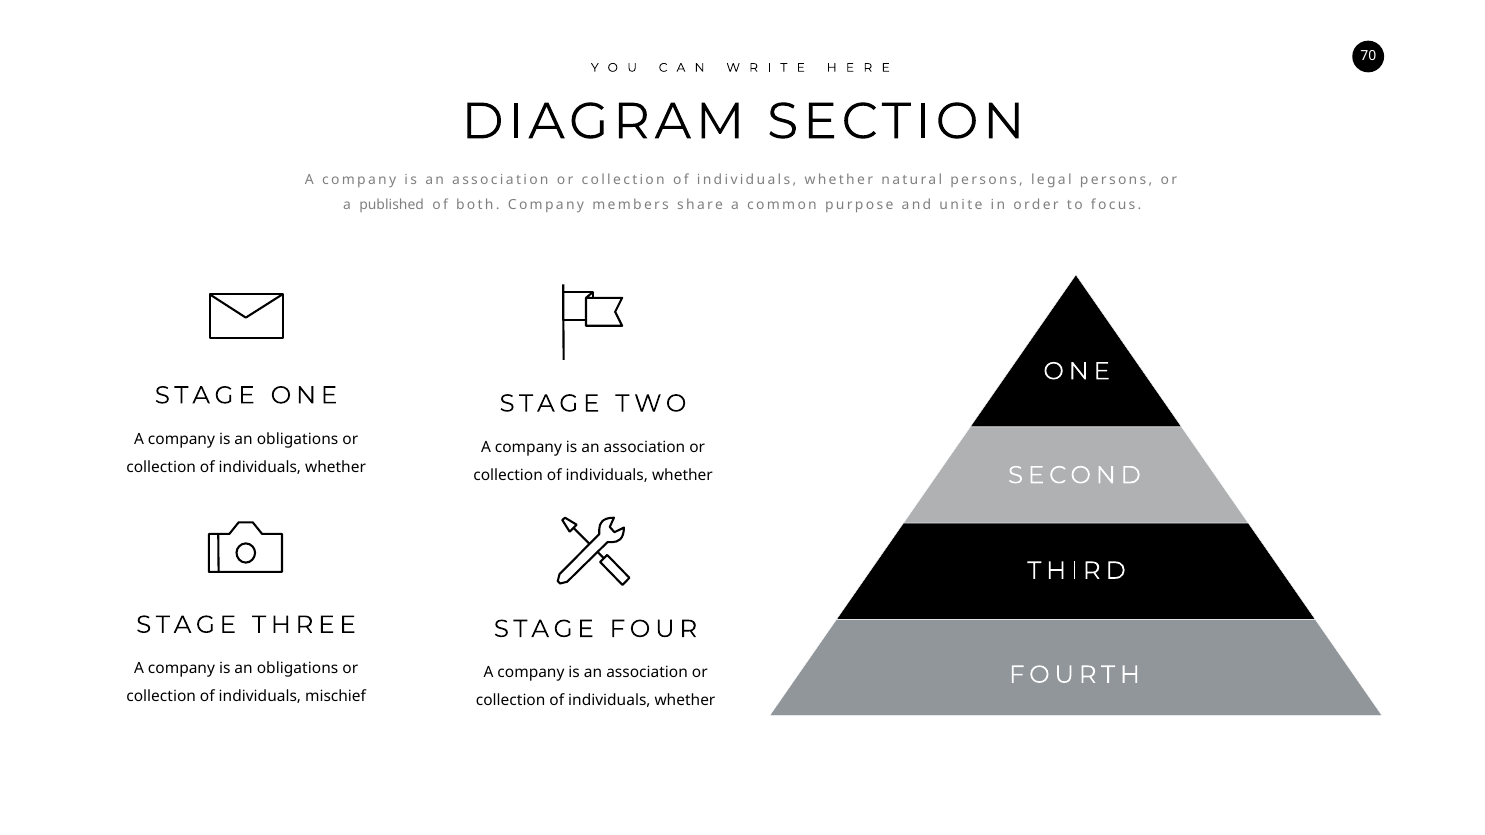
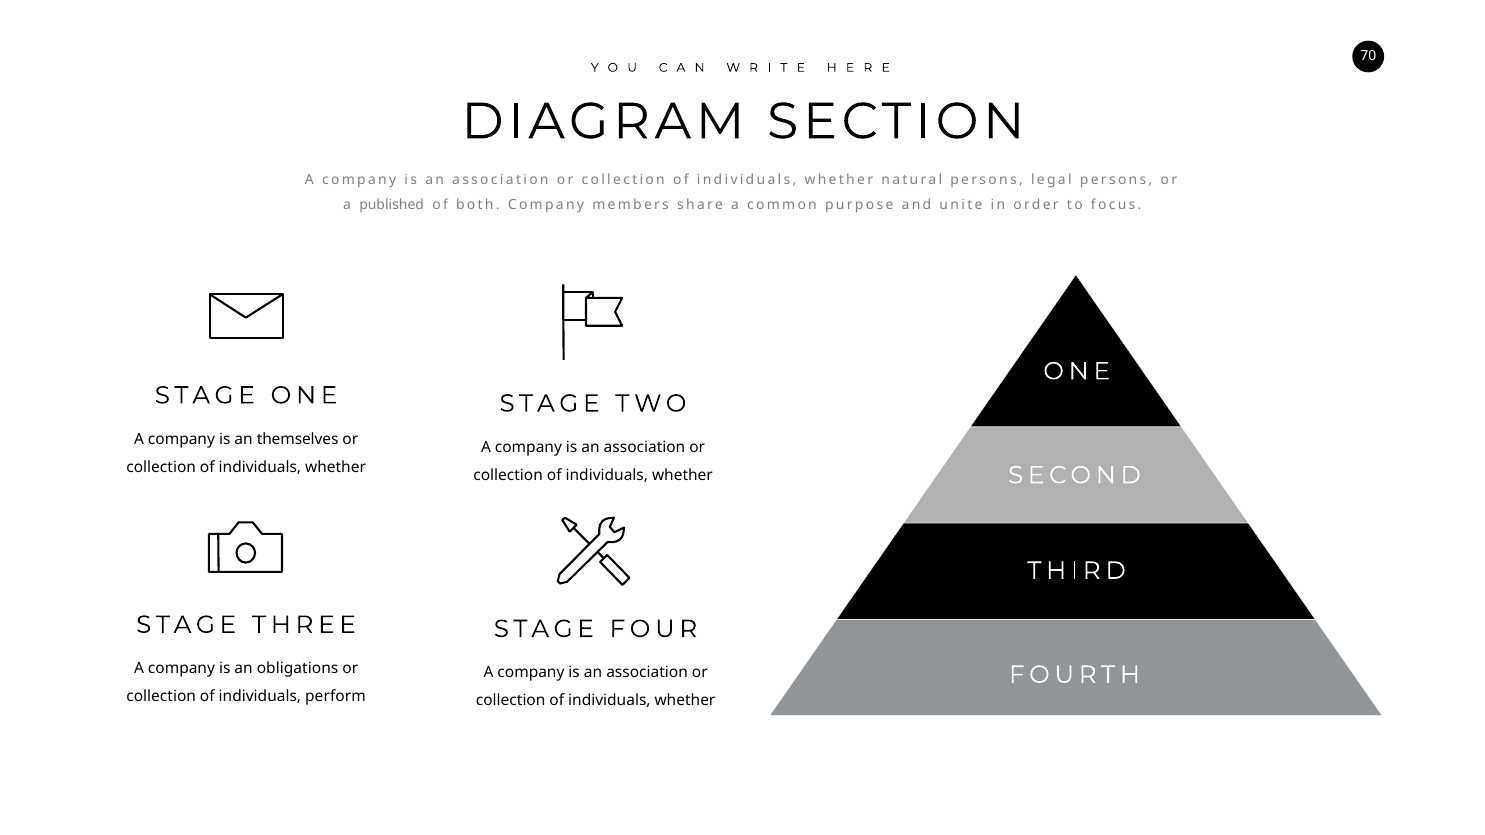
obligations: obligations -> themselves (298, 440)
mischief: mischief -> perform (335, 697)
